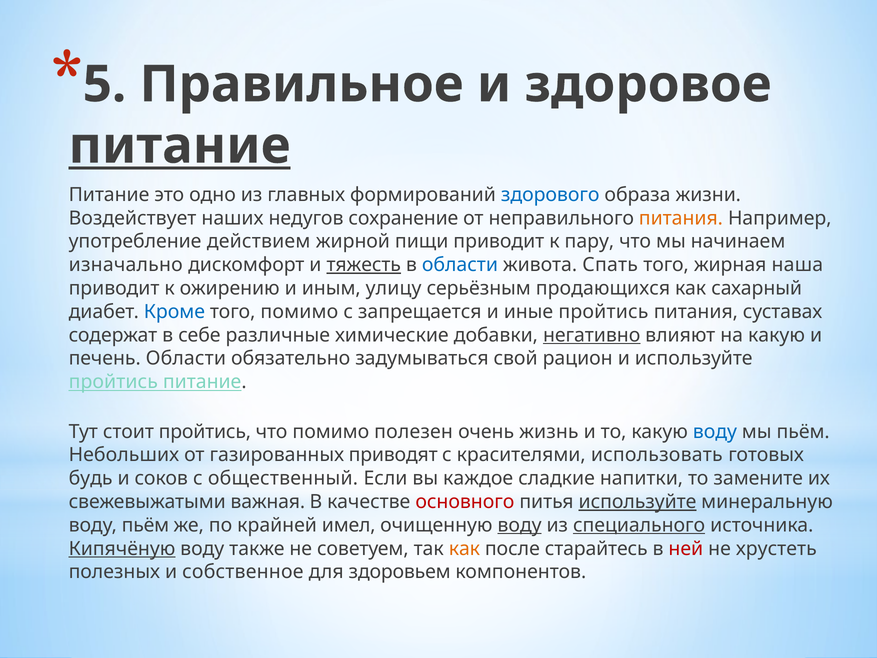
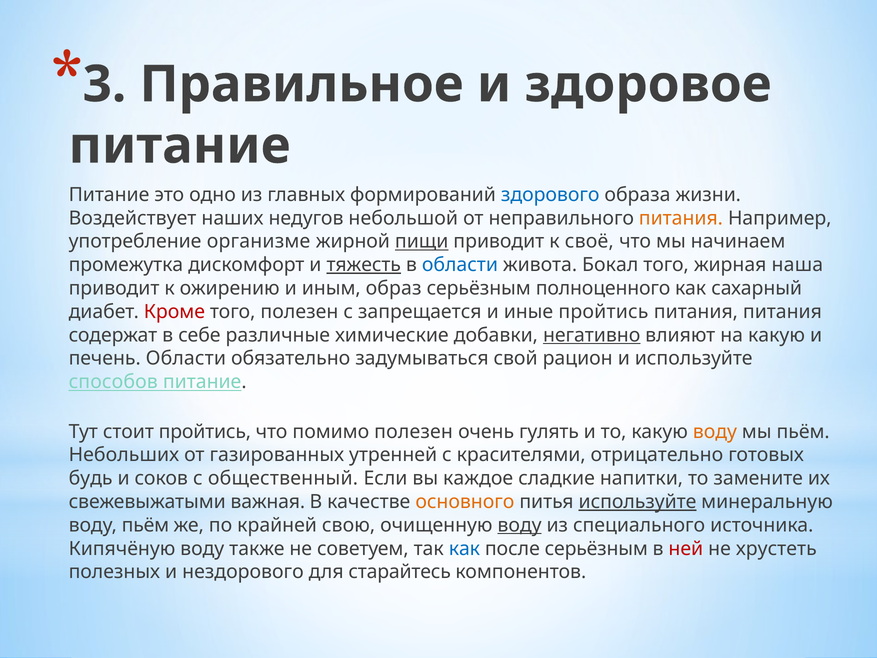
5: 5 -> 3 (104, 84)
питание underline: present -> none (180, 146)
сохранение: сохранение -> небольшой (403, 218)
действием: действием -> организме (259, 241)
пищи underline: none -> present (422, 241)
пару: пару -> своё (589, 241)
изначально: изначально -> промежутка (126, 265)
Спать: Спать -> Бокал (610, 265)
улицу: улицу -> образ (394, 288)
продающихся: продающихся -> полноценного (603, 288)
Кроме colour: blue -> red (174, 312)
того помимо: помимо -> полезен (299, 312)
питания суставах: суставах -> питания (782, 312)
пройтись: пройтись -> способов (113, 382)
жизнь: жизнь -> гулять (549, 432)
воду colour: blue -> orange (715, 432)
приводят: приводят -> утренней (393, 455)
использовать: использовать -> отрицательно (657, 455)
основного colour: red -> orange (465, 502)
имел: имел -> свою (349, 525)
специального underline: present -> none (639, 525)
Кипячёную underline: present -> none (122, 548)
как colour: orange -> blue (464, 548)
после старайтесь: старайтесь -> серьёзным (596, 548)
собственное: собственное -> нездорового (243, 572)
здоровьем: здоровьем -> старайтесь (400, 572)
